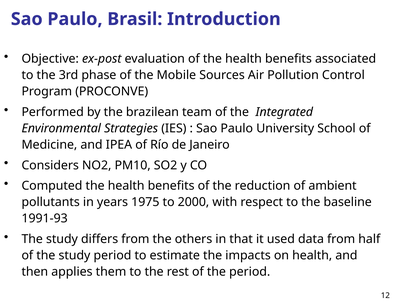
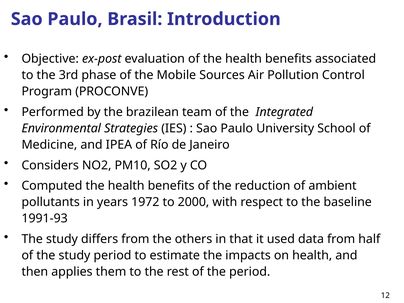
1975: 1975 -> 1972 (145, 202)
